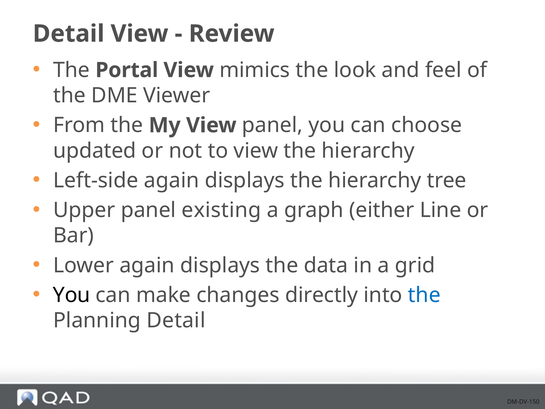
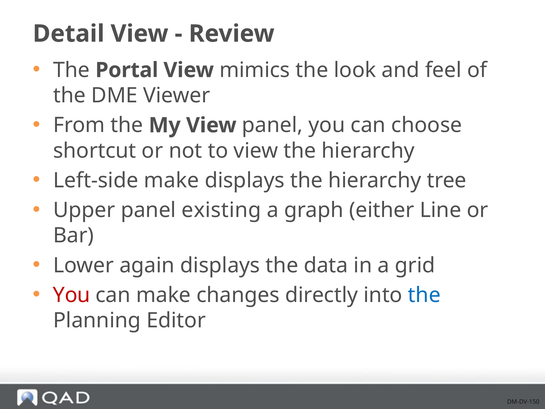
updated: updated -> shortcut (95, 151)
Left-side again: again -> make (171, 180)
You colour: black -> red (72, 295)
Planning Detail: Detail -> Editor (176, 320)
